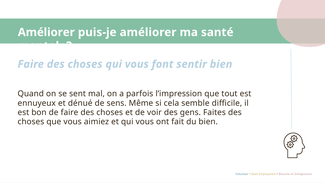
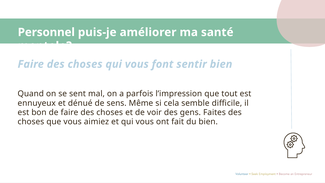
Améliorer: Améliorer -> Personnel (46, 32)
